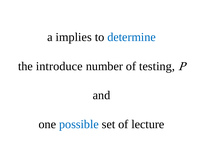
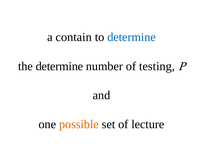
implies: implies -> contain (74, 37)
the introduce: introduce -> determine (59, 66)
possible colour: blue -> orange (79, 124)
